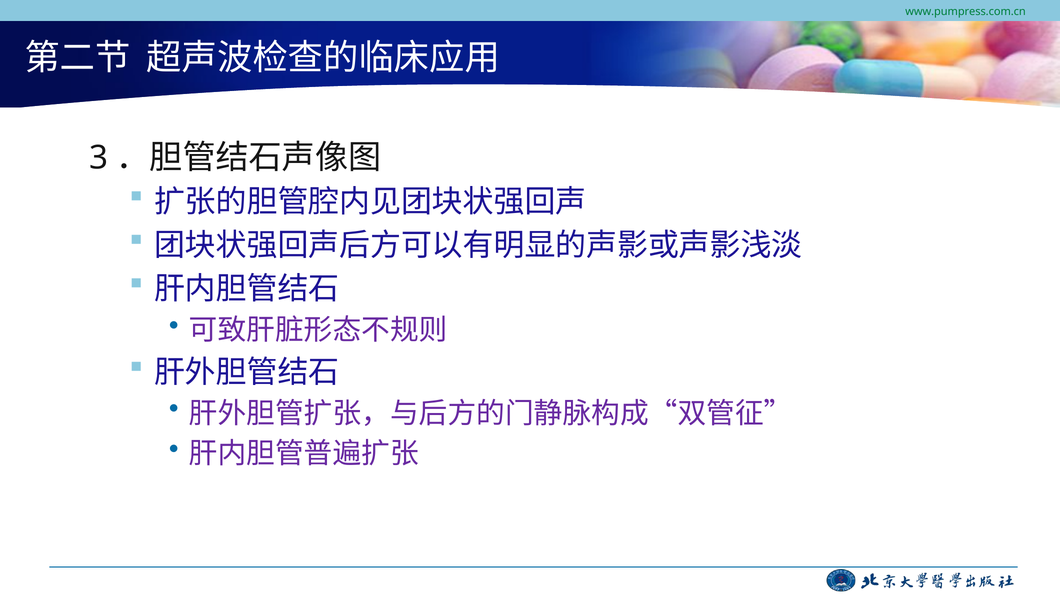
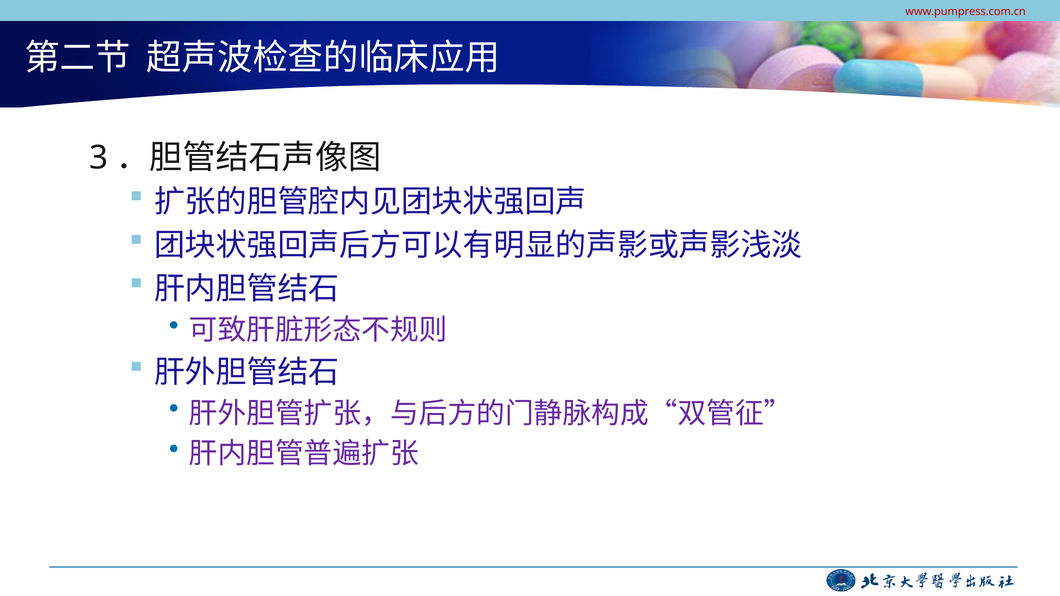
www.pumpress.com.cn colour: green -> red (966, 11)
